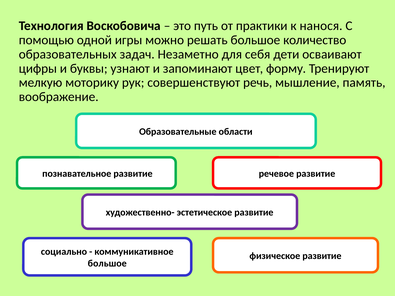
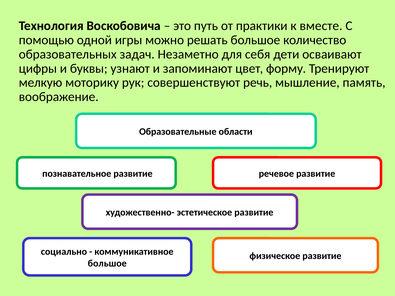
нанося: нанося -> вместе (321, 26)
